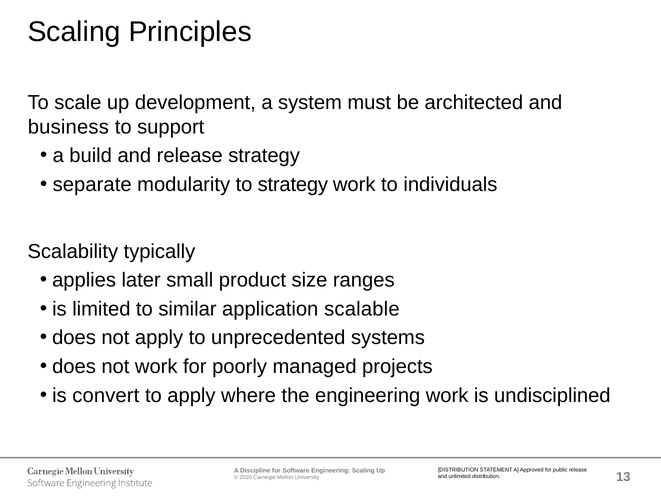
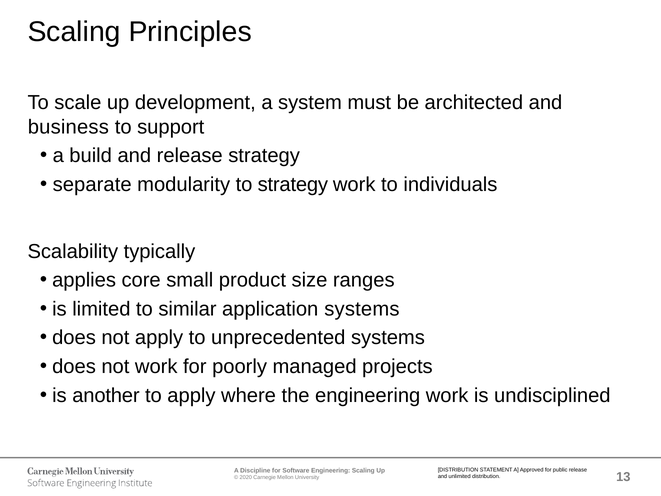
later: later -> core (141, 280)
application scalable: scalable -> systems (362, 309)
convert: convert -> another (106, 395)
